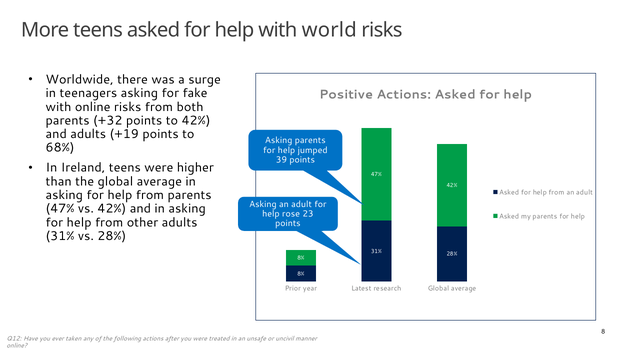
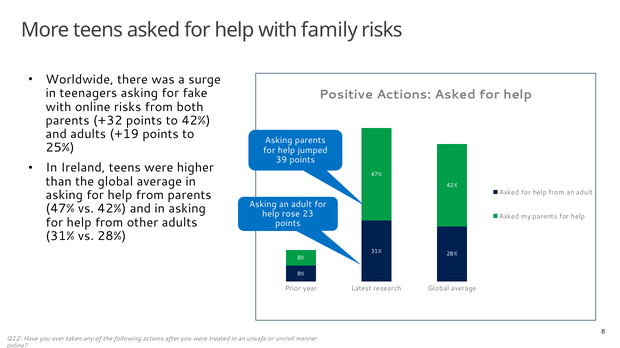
world: world -> family (329, 30)
68%: 68% -> 25% (60, 148)
